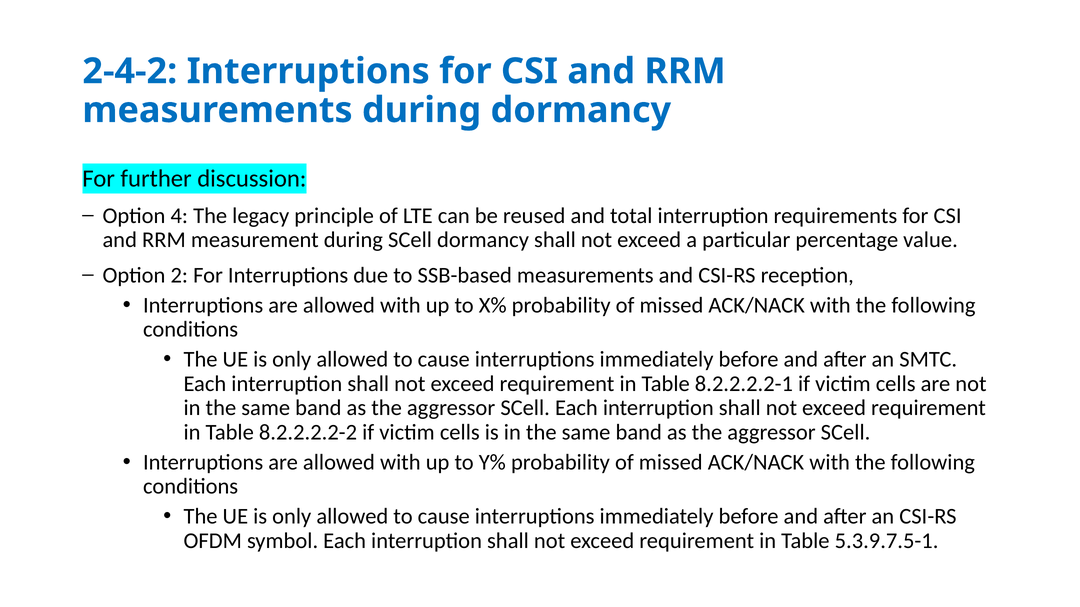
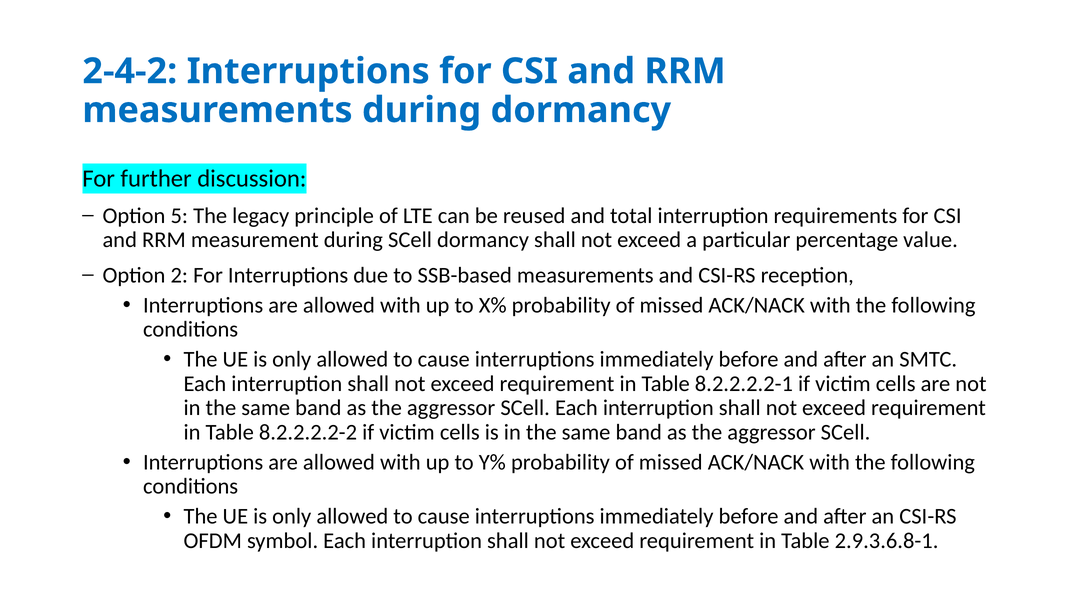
4: 4 -> 5 (179, 216)
5.3.9.7.5-1: 5.3.9.7.5-1 -> 2.9.3.6.8-1 (887, 541)
